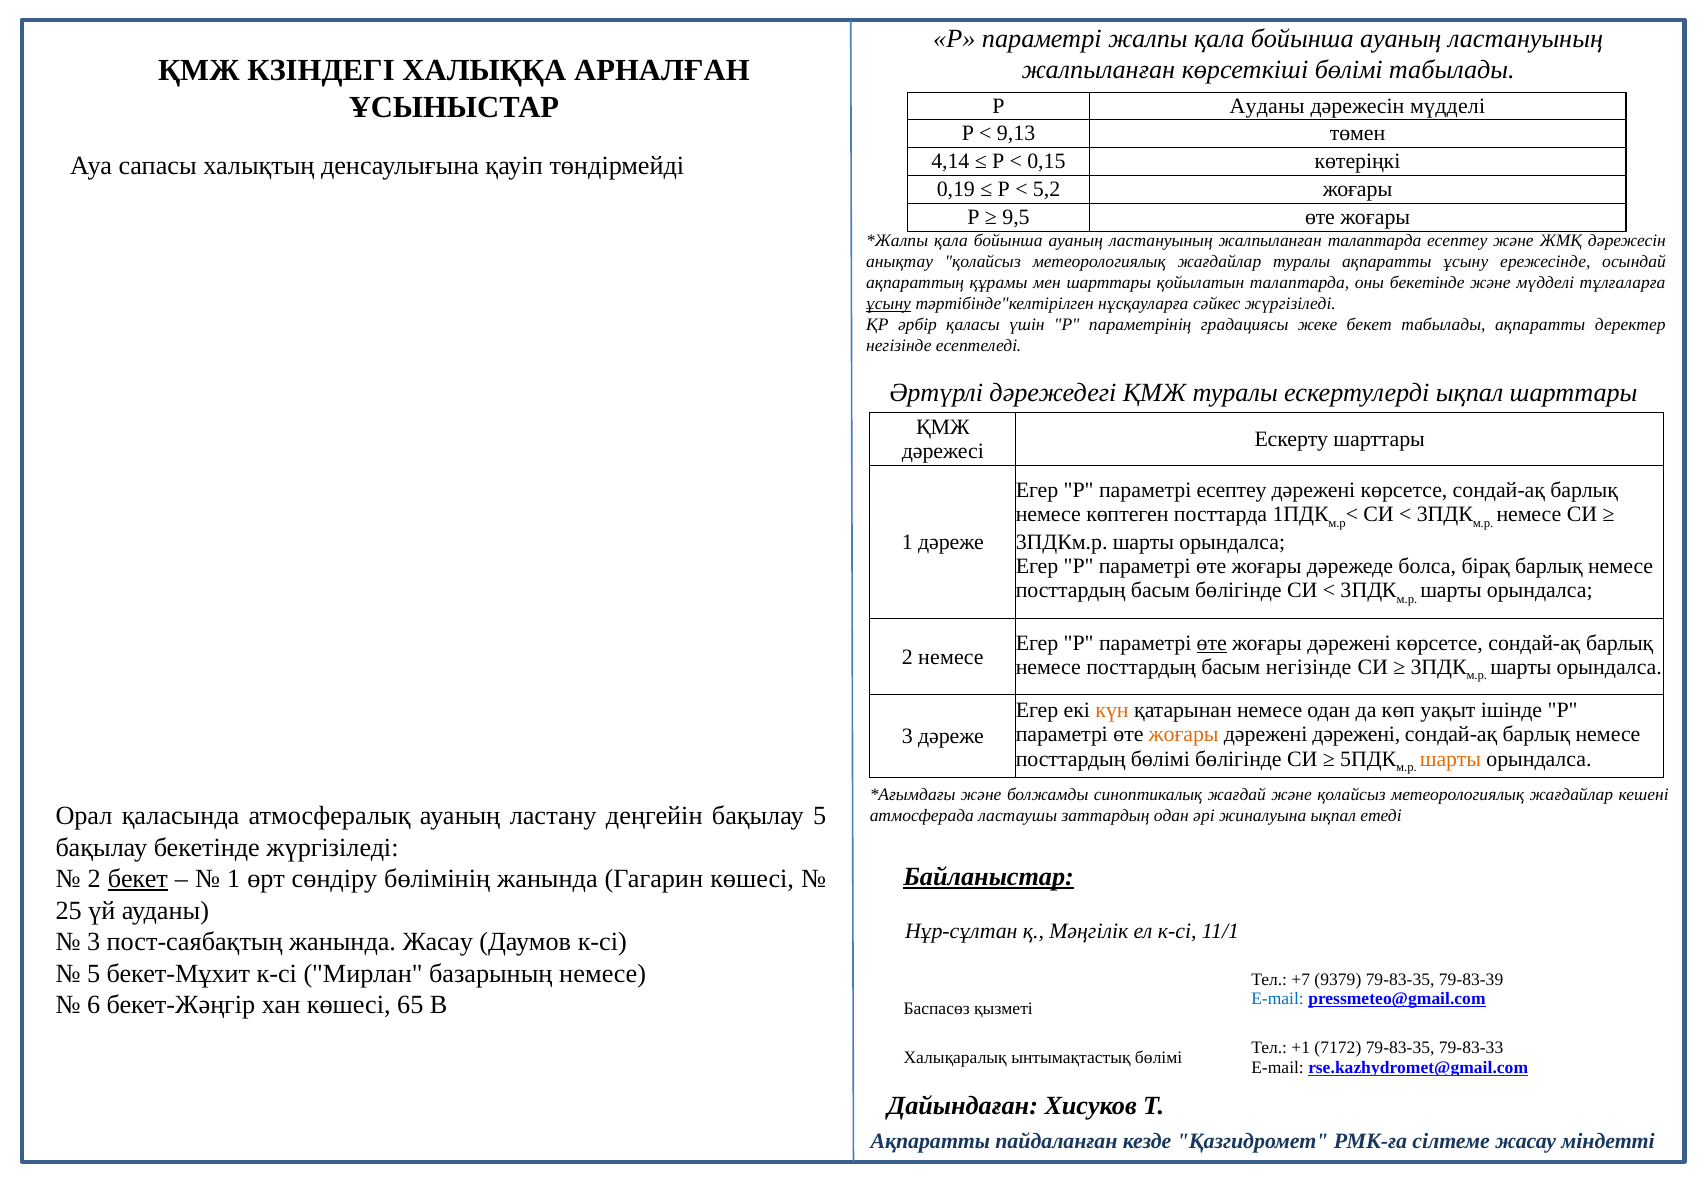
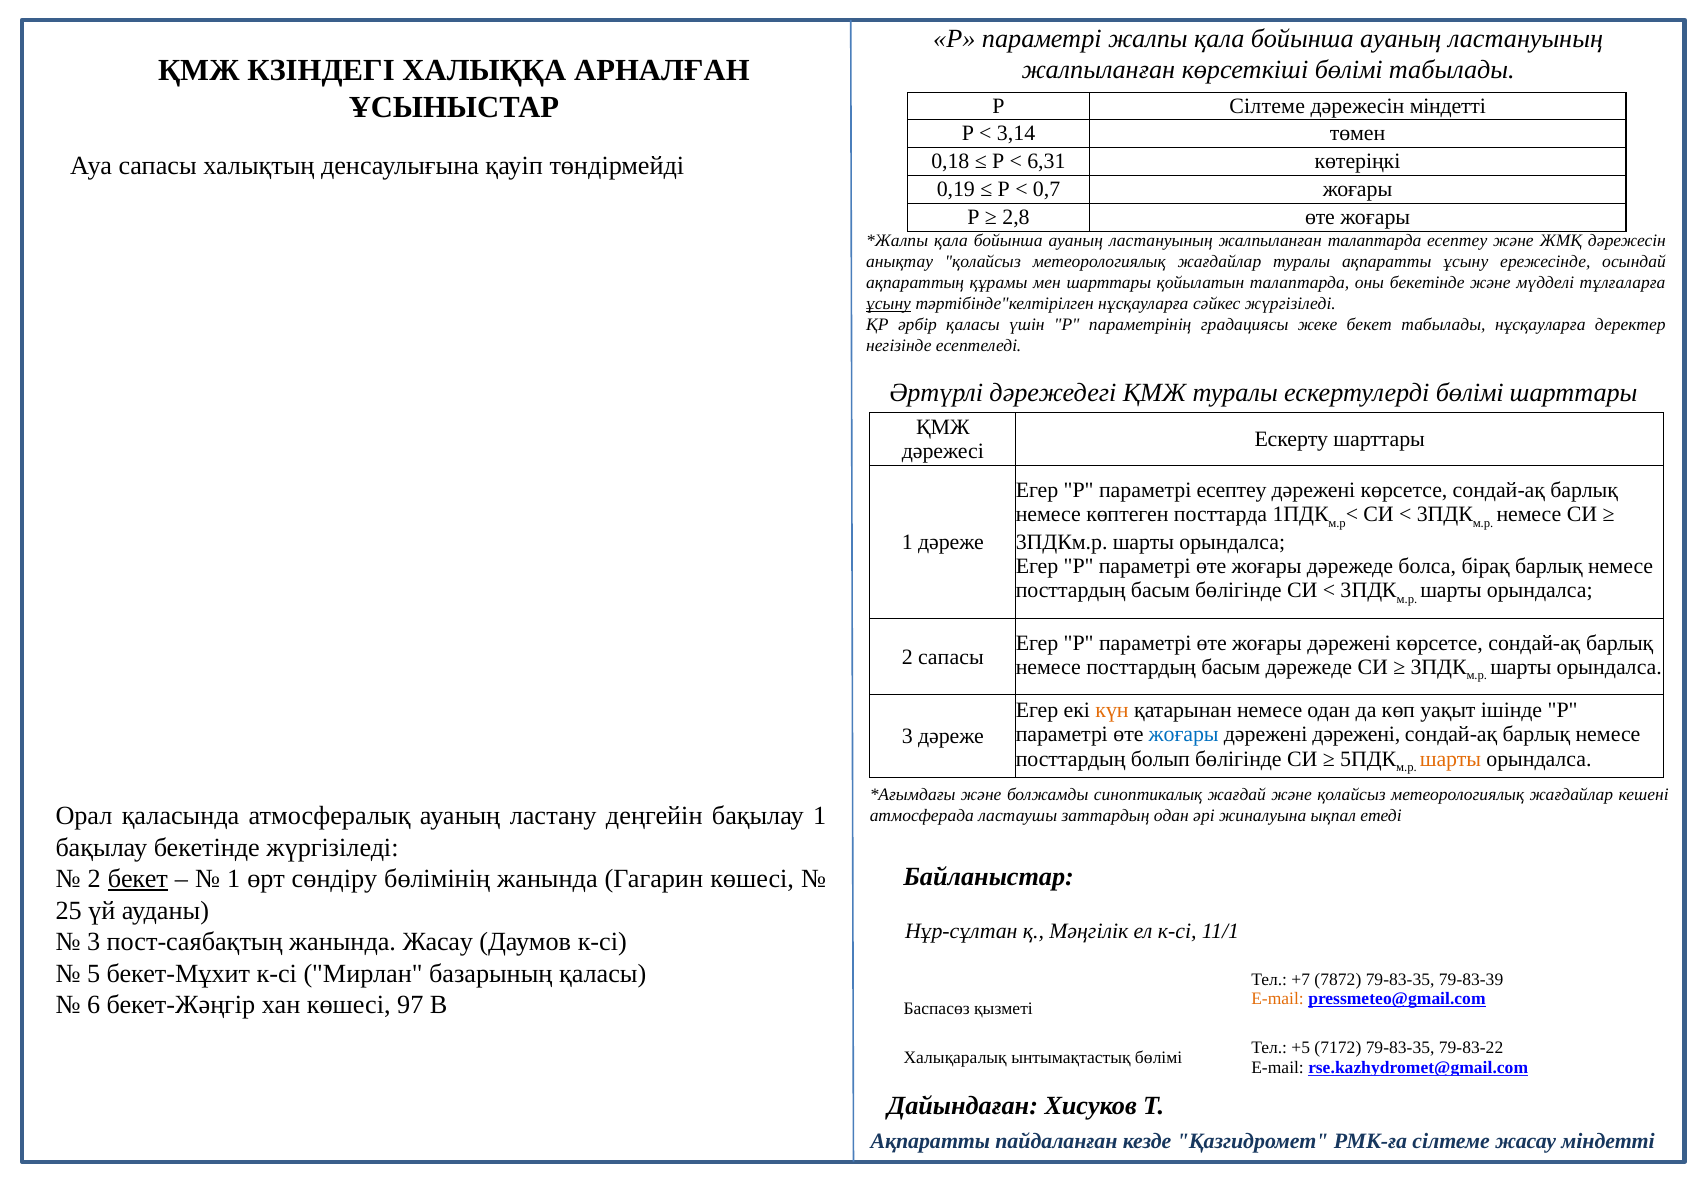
Р Ауданы: Ауданы -> Сілтеме (1267, 106)
дәрежесін мүдделі: мүдделі -> міндетті (1448, 106)
9,13: 9,13 -> 3,14 (1016, 133)
4,14: 4,14 -> 0,18 (950, 161)
0,15: 0,15 -> 6,31 (1046, 161)
5,2: 5,2 -> 0,7 (1047, 189)
9,5: 9,5 -> 2,8 (1016, 217)
табылады ақпаратты: ақпаратты -> нұсқауларға (1540, 325)
ескертулерді ықпал: ықпал -> бөлімі (1470, 393)
өте underline: present -> none (1212, 643)
2 немесе: немесе -> сапасы (951, 657)
басым негізінде: негізінде -> дәрежеде (1309, 667)
жоғары colour: orange -> blue (1184, 735)
посттардың бөлімі: бөлімі -> болып (1160, 759)
бақылау 5: 5 -> 1 (820, 816)
Байланыстар underline: present -> none (989, 876)
базарының немесе: немесе -> қаласы (603, 973)
9379: 9379 -> 7872 (1338, 979)
E-mail colour: blue -> orange (1278, 999)
65: 65 -> 97 (410, 1005)
+1: +1 -> +5 (1301, 1048)
79-83-33: 79-83-33 -> 79-83-22 (1471, 1048)
